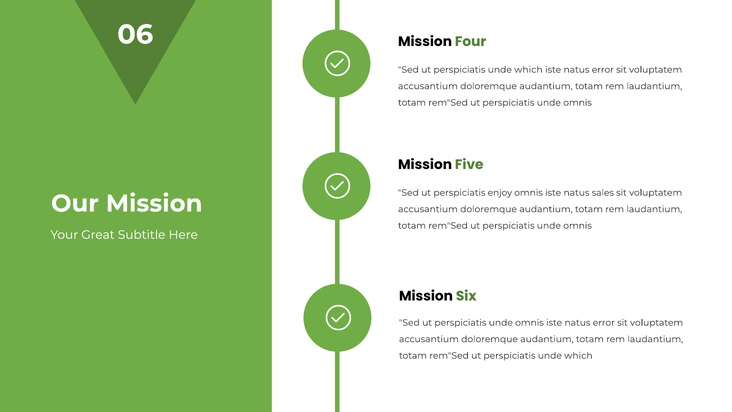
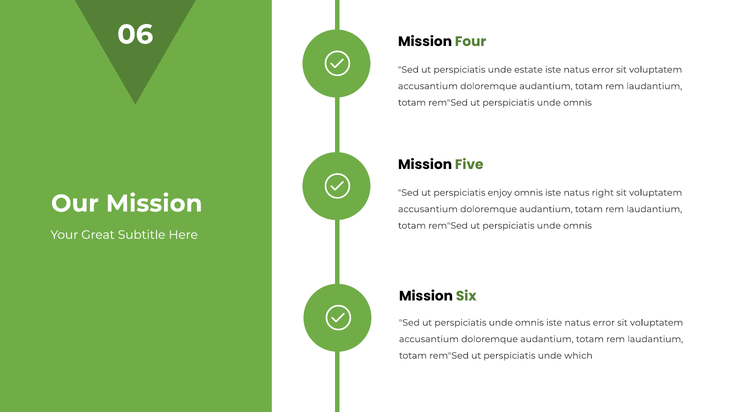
which: which -> estate (528, 70)
sales: sales -> right (603, 193)
